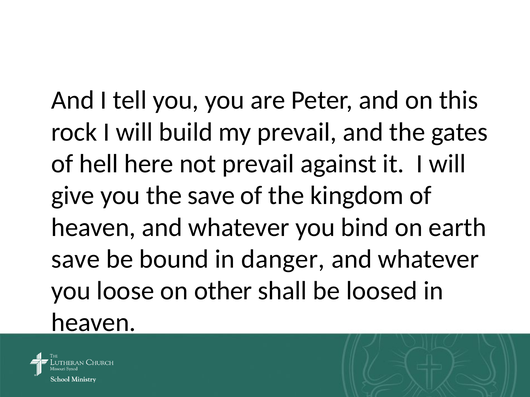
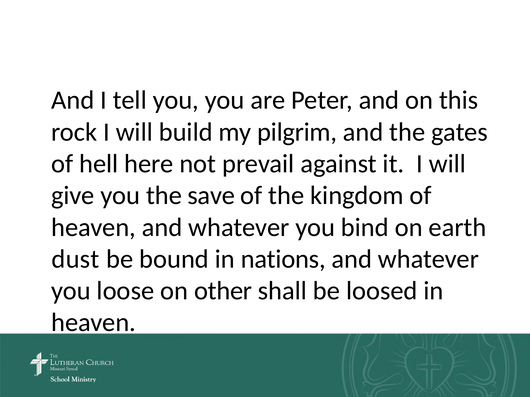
my prevail: prevail -> pilgrim (297, 132)
save: save -> dust (76, 259)
danger: danger -> nations (283, 259)
